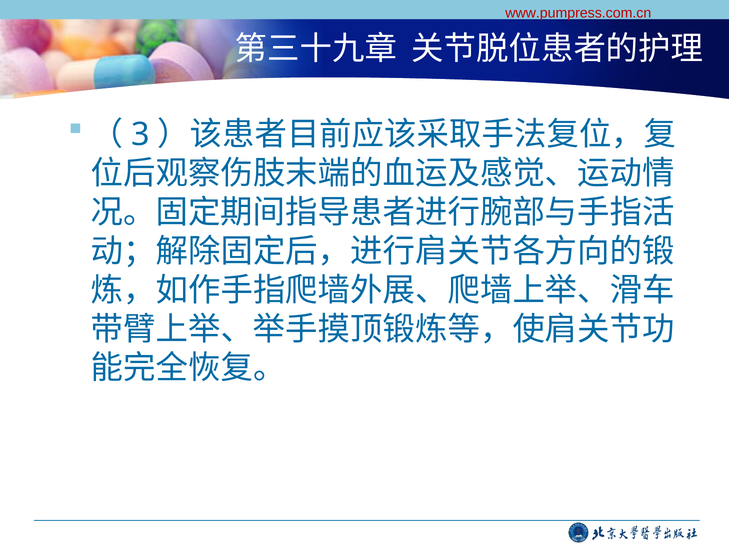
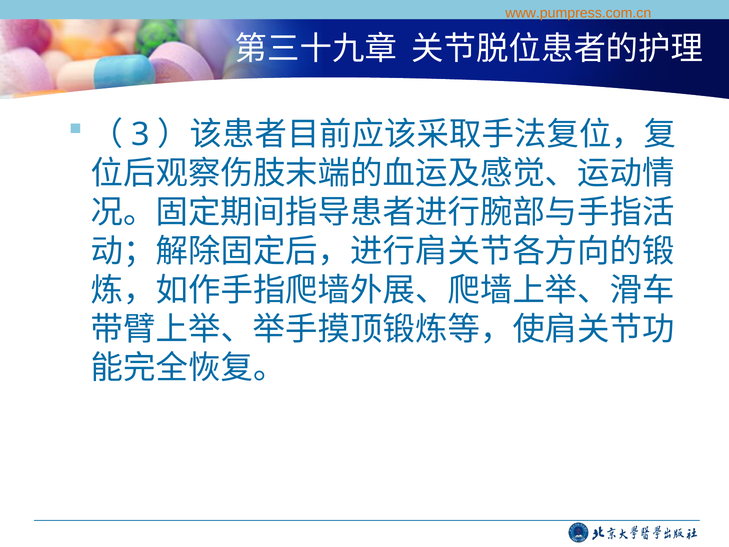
www.pumpress.com.cn colour: red -> orange (578, 13)
